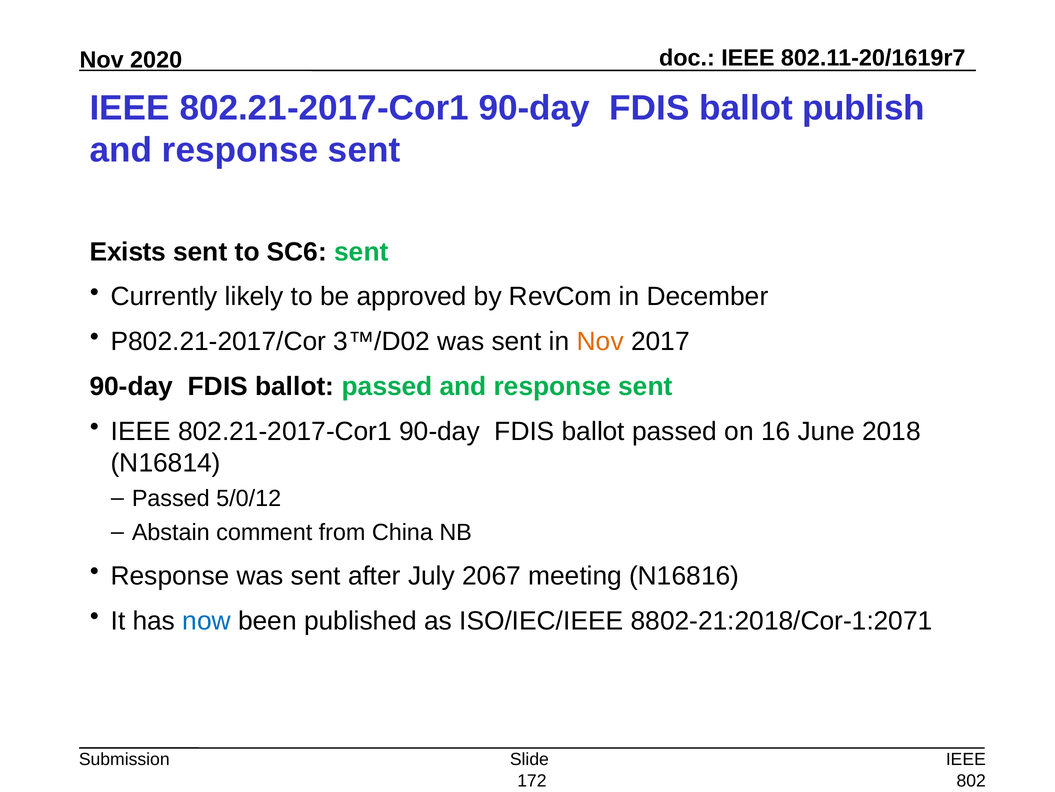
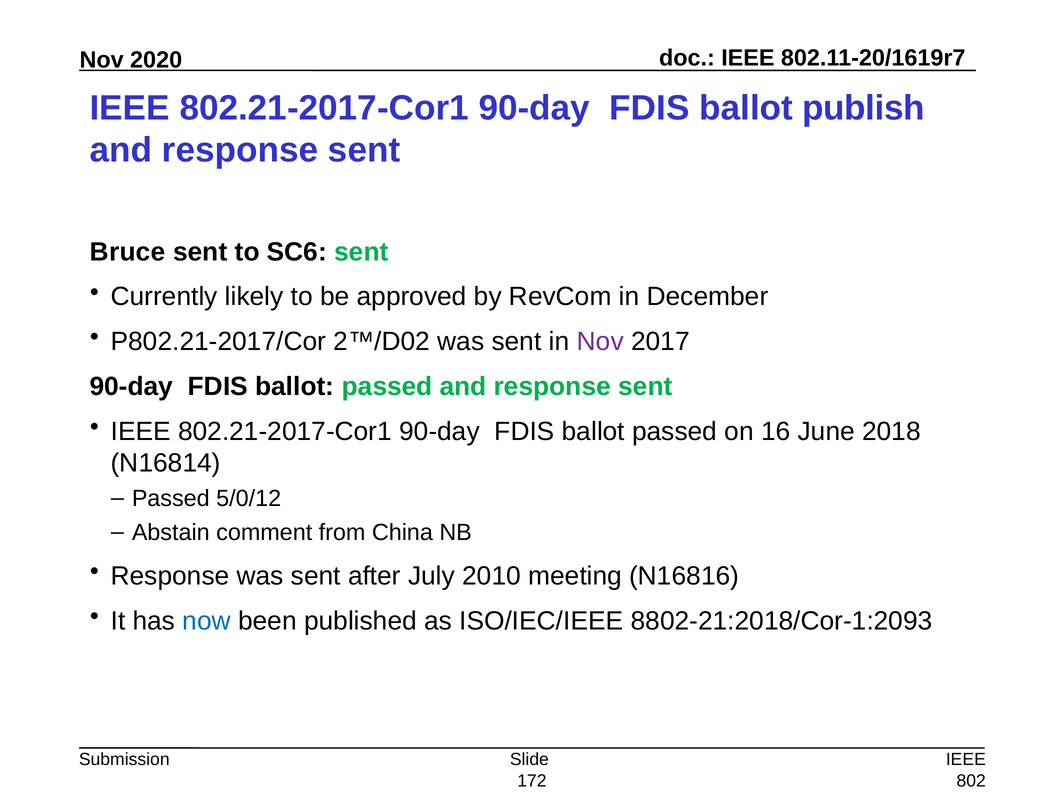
Exists: Exists -> Bruce (128, 252)
3™/D02: 3™/D02 -> 2™/D02 (382, 341)
Nov colour: orange -> purple (600, 341)
2067: 2067 -> 2010 (492, 575)
8802-21:2018/Cor-1:2071: 8802-21:2018/Cor-1:2071 -> 8802-21:2018/Cor-1:2093 (782, 620)
